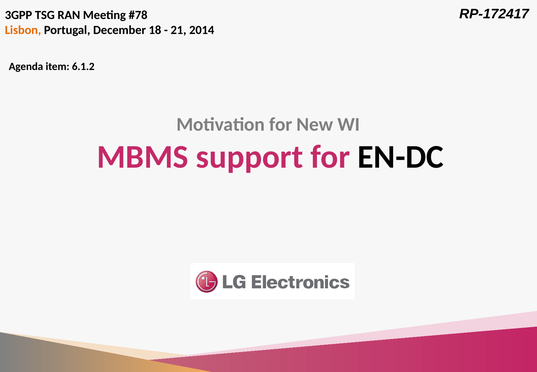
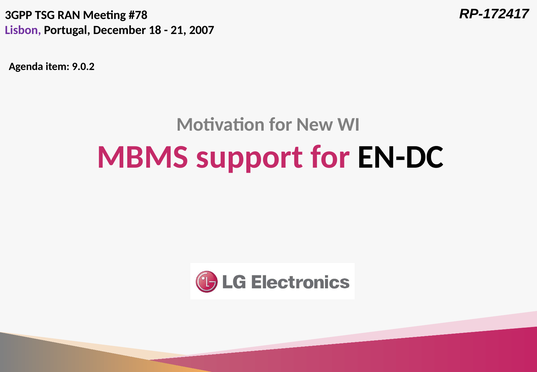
Lisbon colour: orange -> purple (23, 30)
2014: 2014 -> 2007 (202, 30)
6.1.2: 6.1.2 -> 9.0.2 (83, 66)
